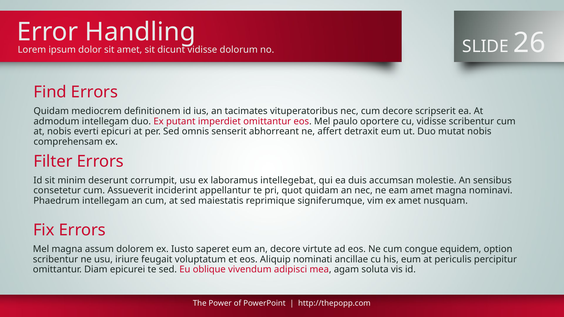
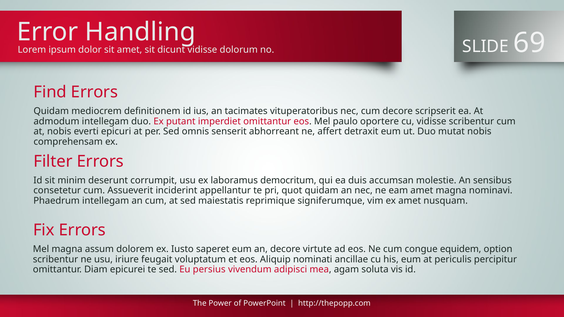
26: 26 -> 69 (529, 43)
intellegebat: intellegebat -> democritum (288, 181)
oblique: oblique -> persius (209, 270)
